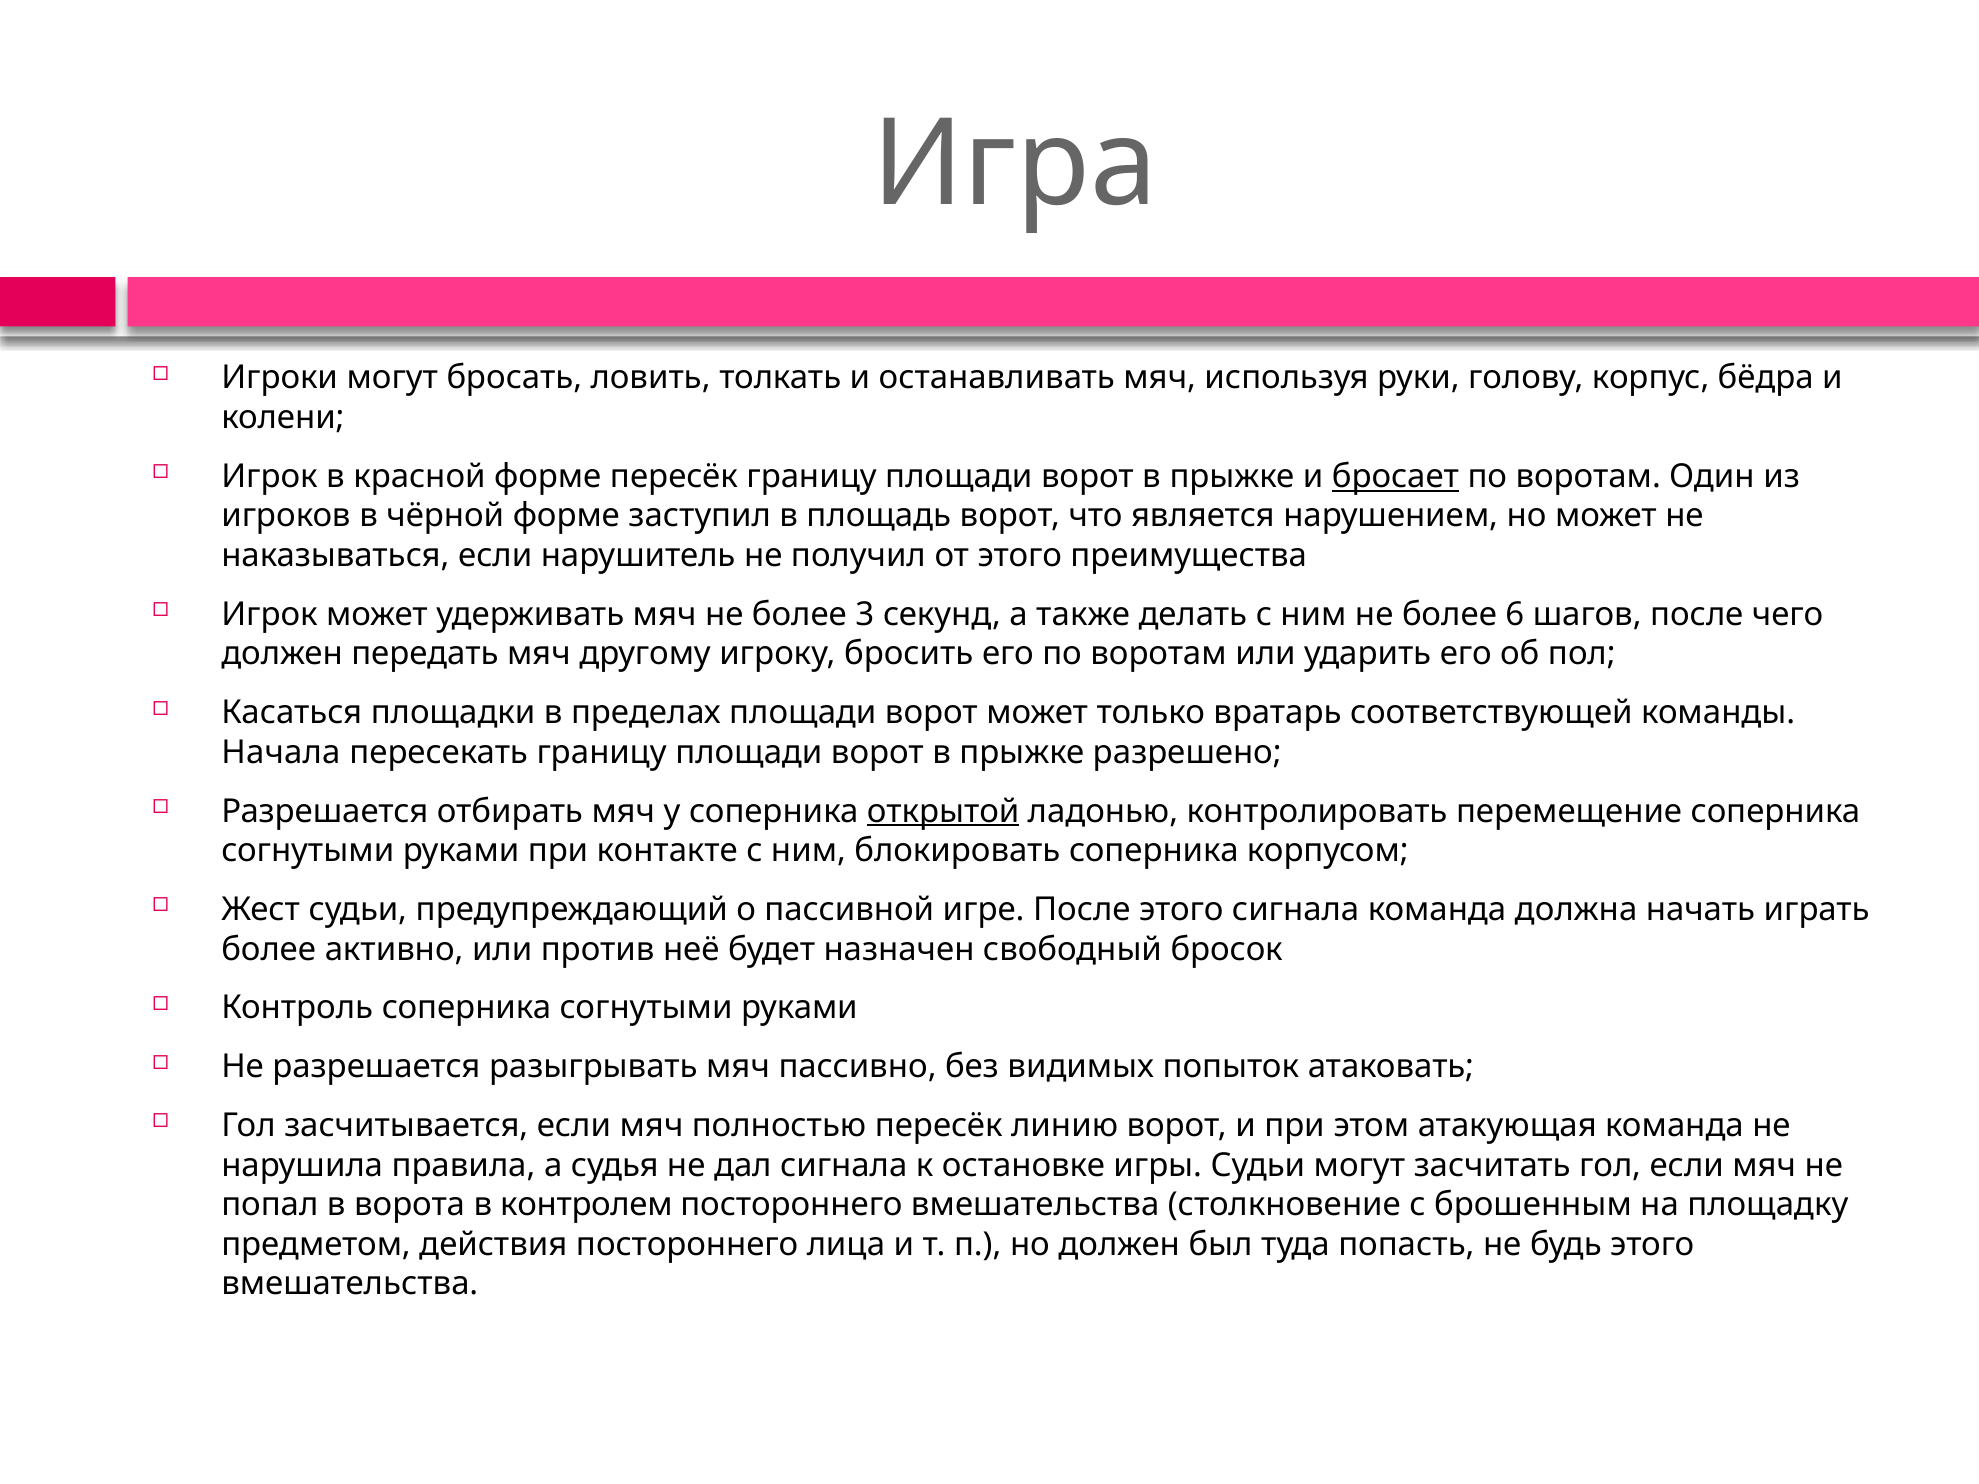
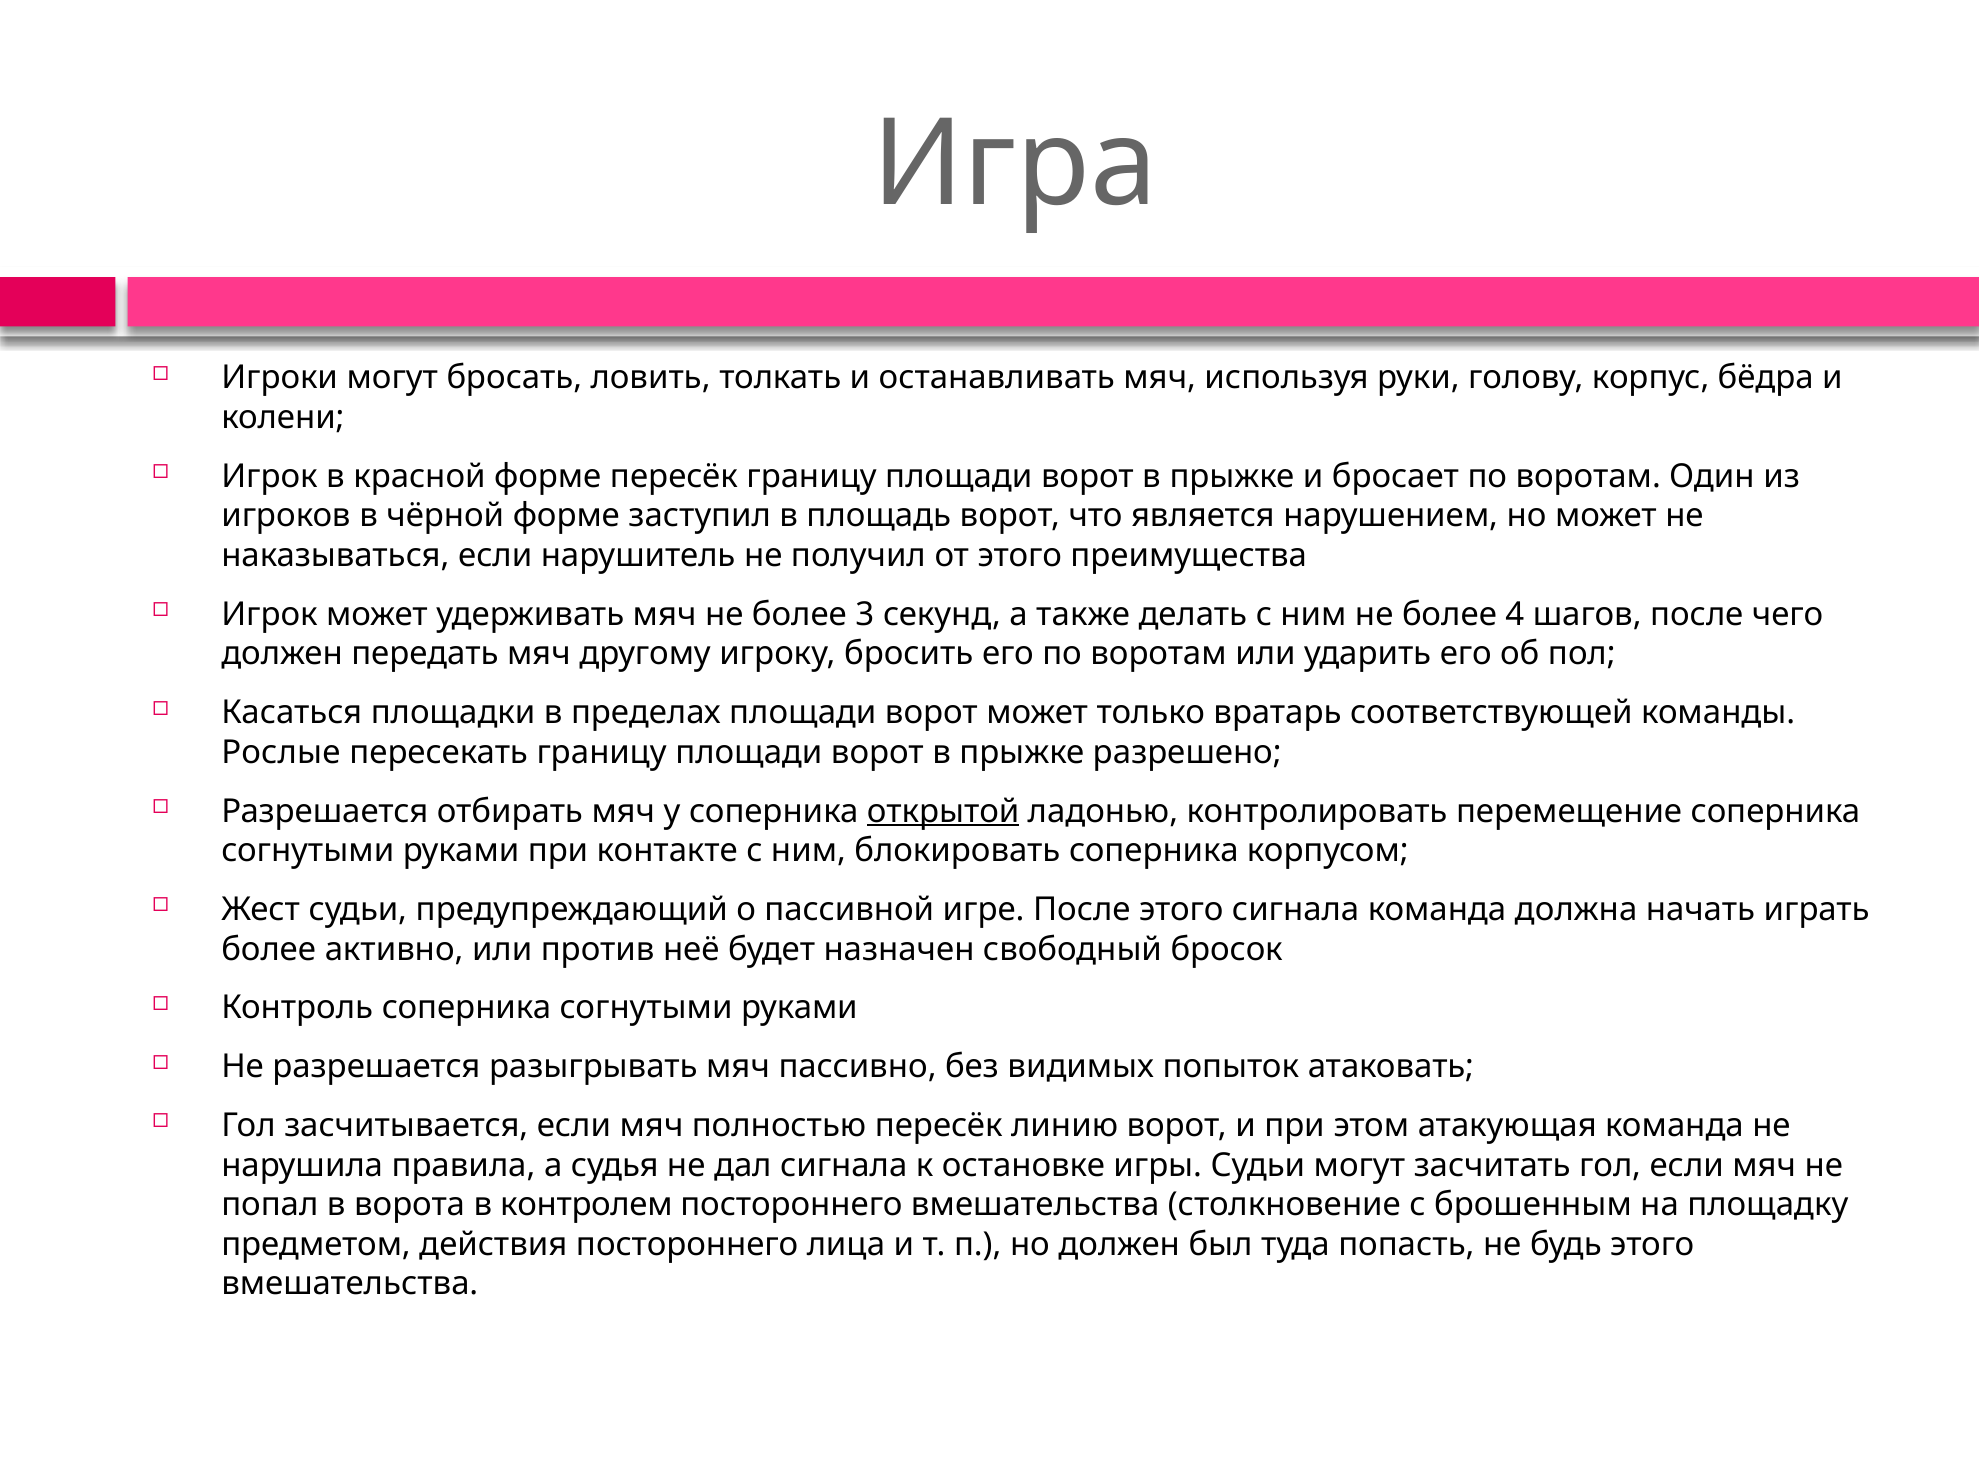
бросает underline: present -> none (1395, 477)
6: 6 -> 4 (1515, 615)
Начала: Начала -> Рослые (281, 753)
